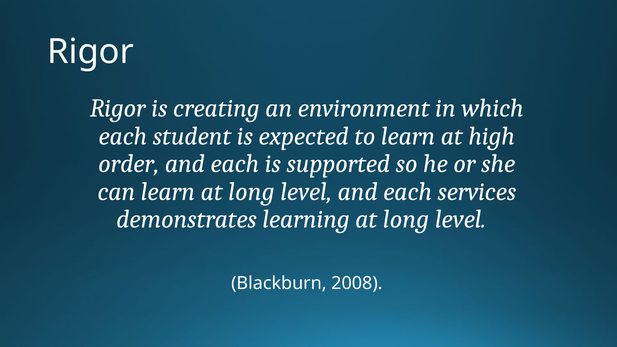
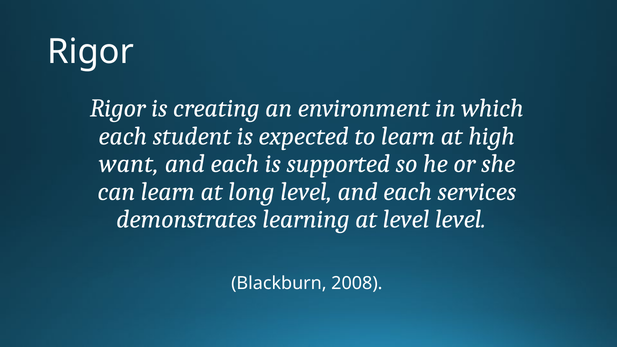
order: order -> want (129, 164)
learning at long: long -> level (406, 219)
